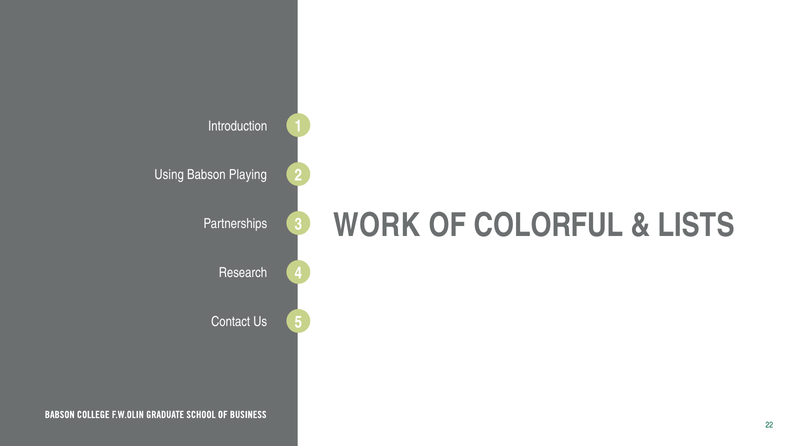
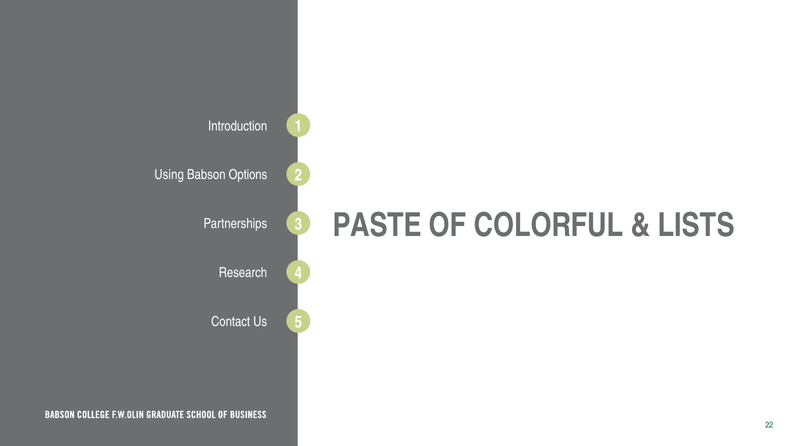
Playing: Playing -> Options (248, 175)
WORK: WORK -> PASTE (377, 226)
